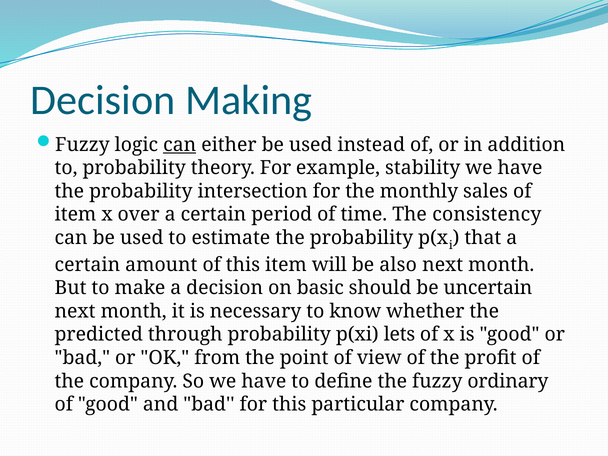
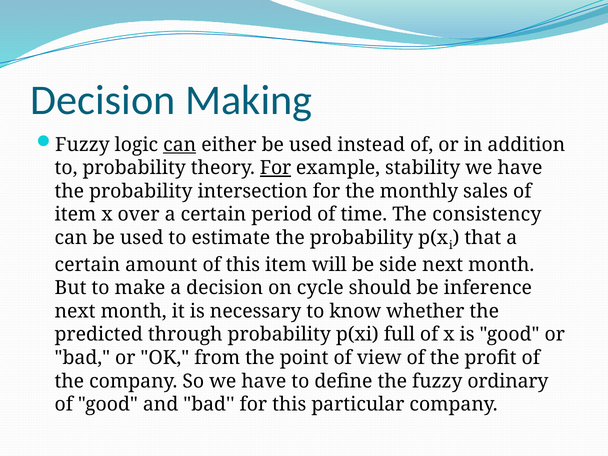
For underline: none -> present (276, 168)
also: also -> side (398, 265)
basic: basic -> cycle (320, 288)
uncertain: uncertain -> inference (488, 288)
lets: lets -> full (399, 335)
